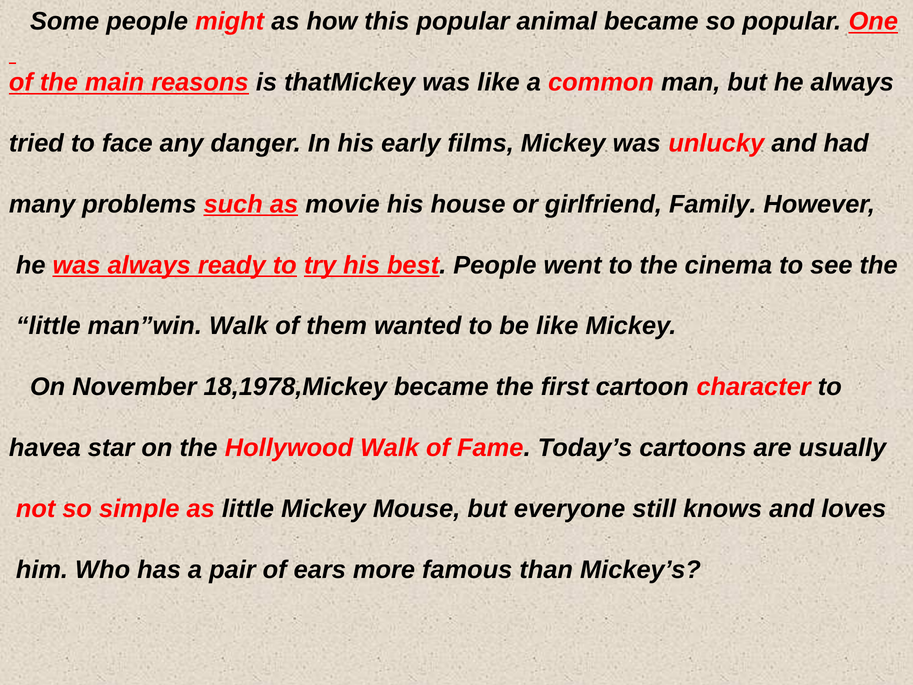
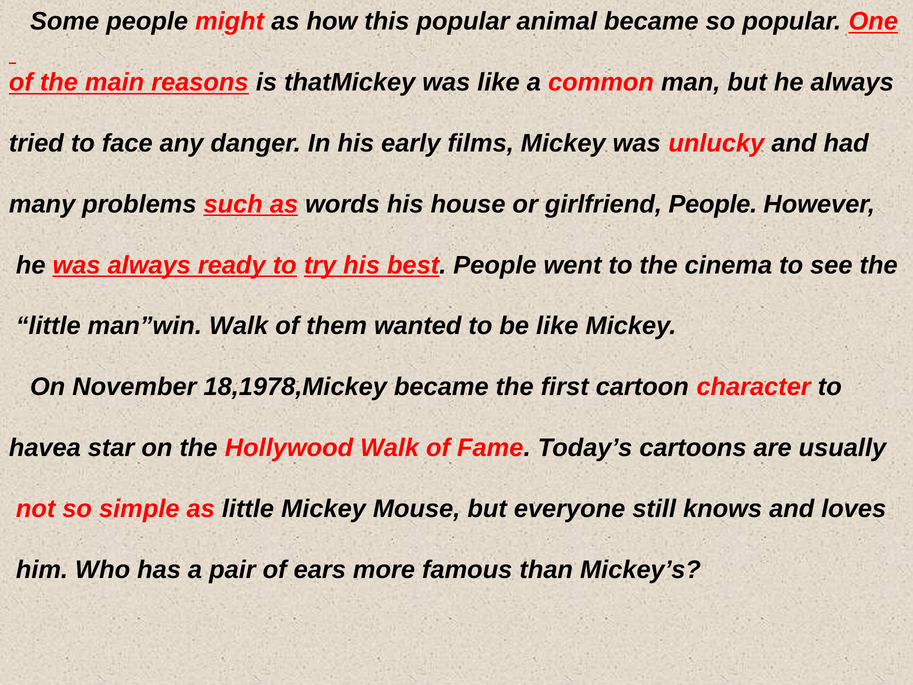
movie: movie -> words (343, 204)
girlfriend Family: Family -> People (713, 204)
